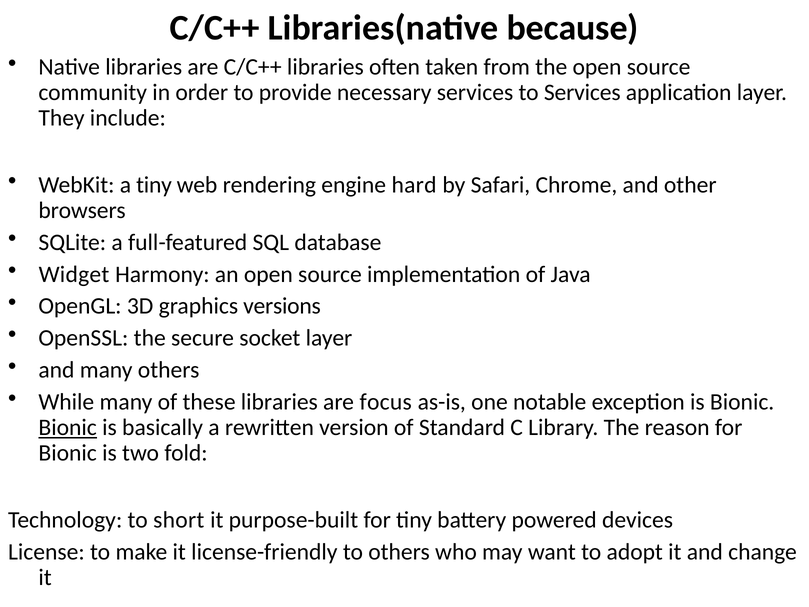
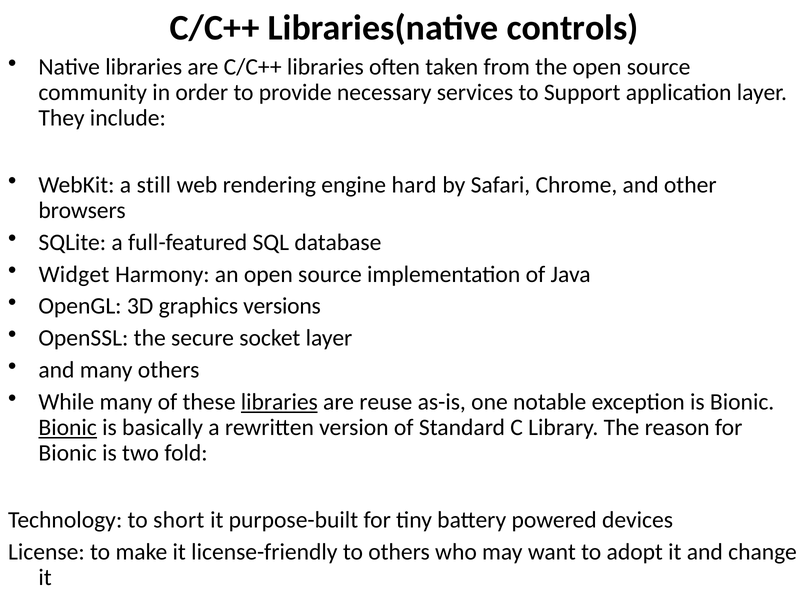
because: because -> controls (573, 28)
to Services: Services -> Support (582, 93)
a tiny: tiny -> still (154, 185)
libraries underline: none -> present (279, 402)
focus: focus -> reuse (386, 402)
